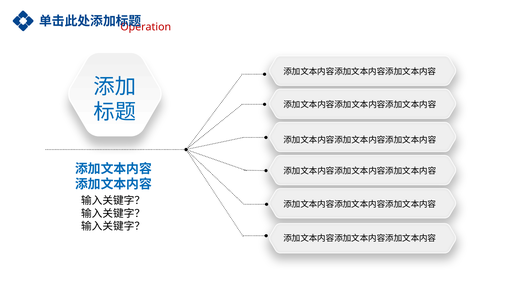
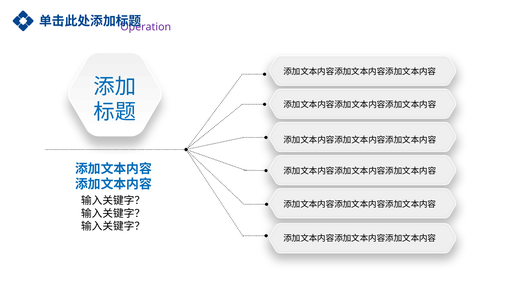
Operation colour: red -> purple (146, 27)
